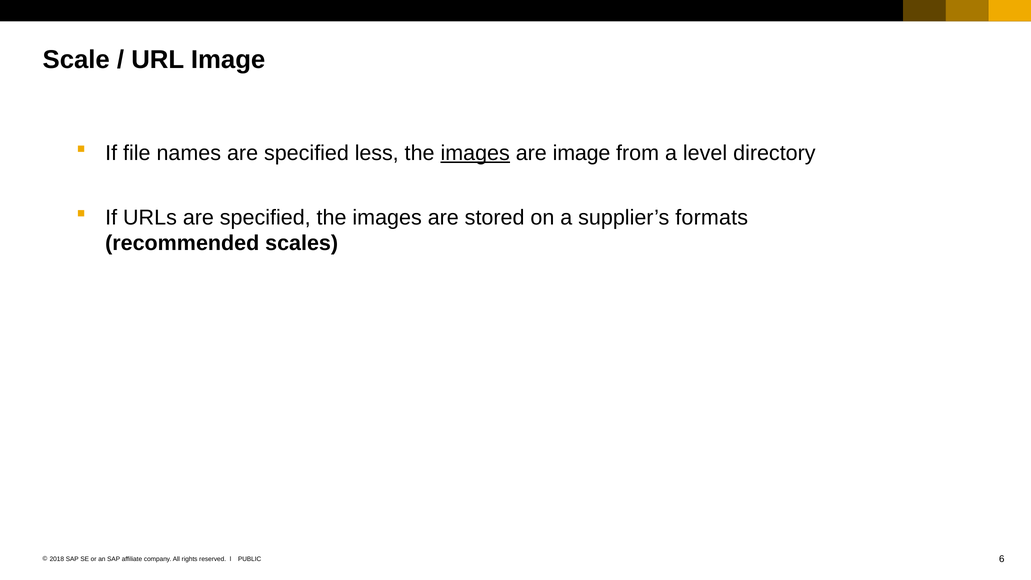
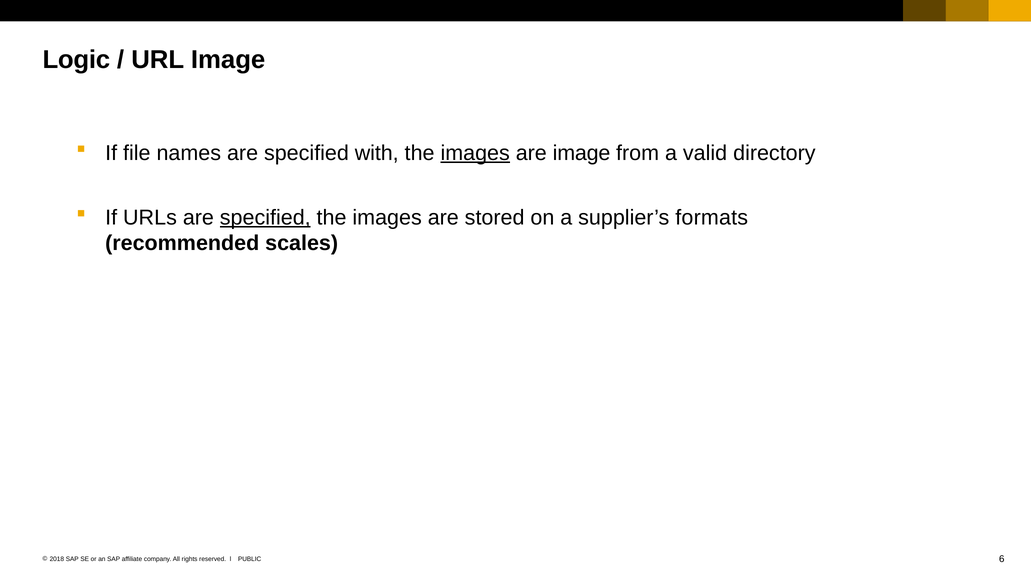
Scale: Scale -> Logic (76, 60)
less: less -> with (377, 153)
level: level -> valid (705, 153)
specified underline: none -> present (265, 217)
